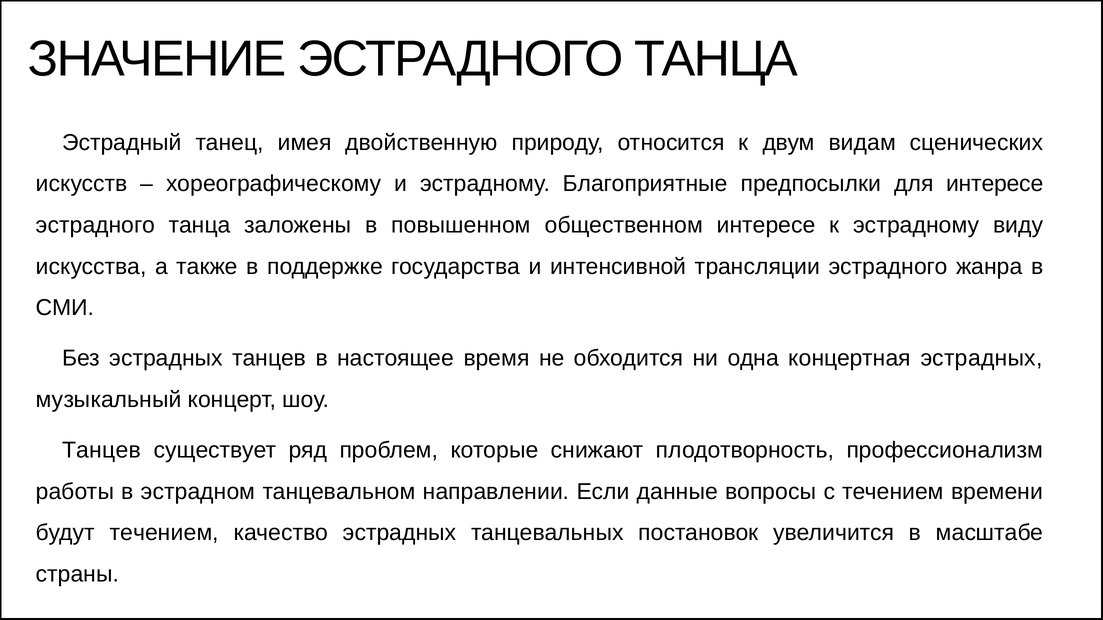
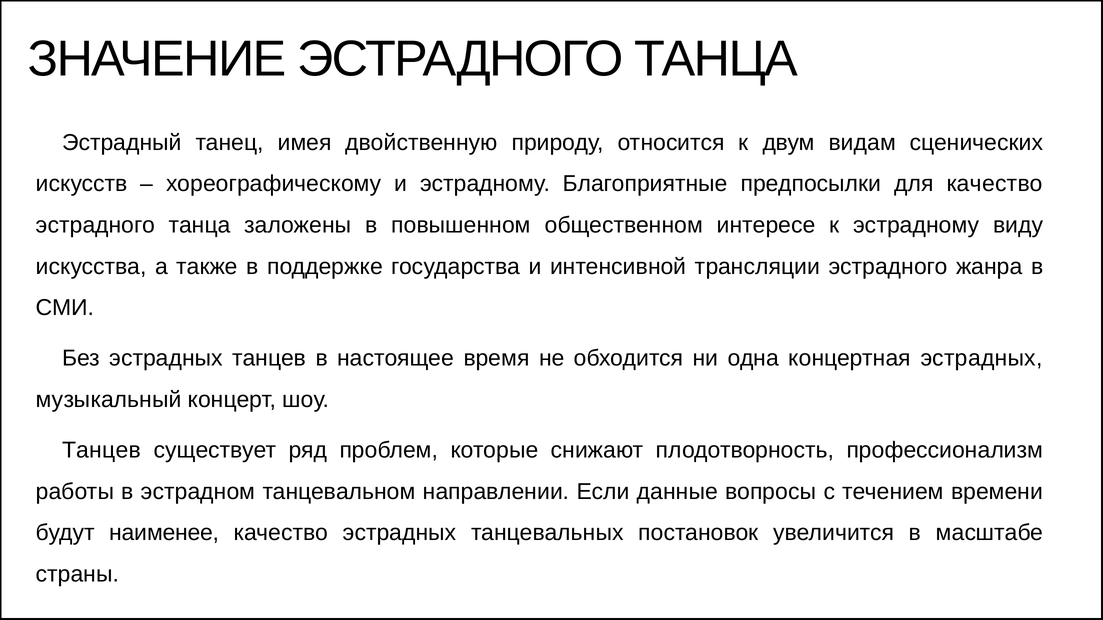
для интересе: интересе -> качество (995, 184)
будут течением: течением -> наименее (164, 533)
